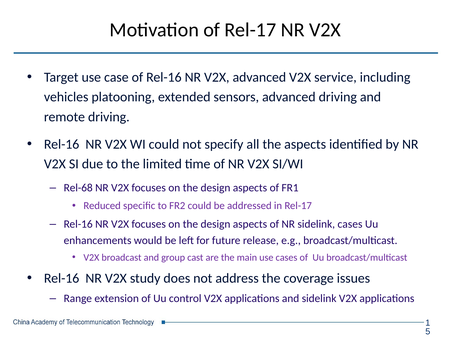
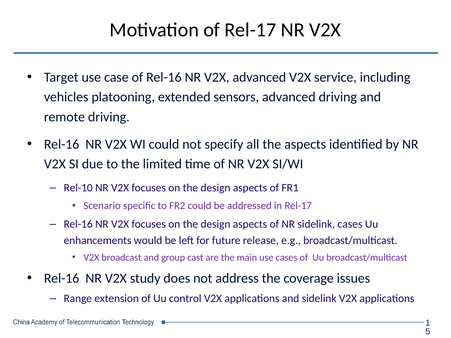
Rel-68: Rel-68 -> Rel-10 (78, 188)
Reduced: Reduced -> Scenario (102, 206)
